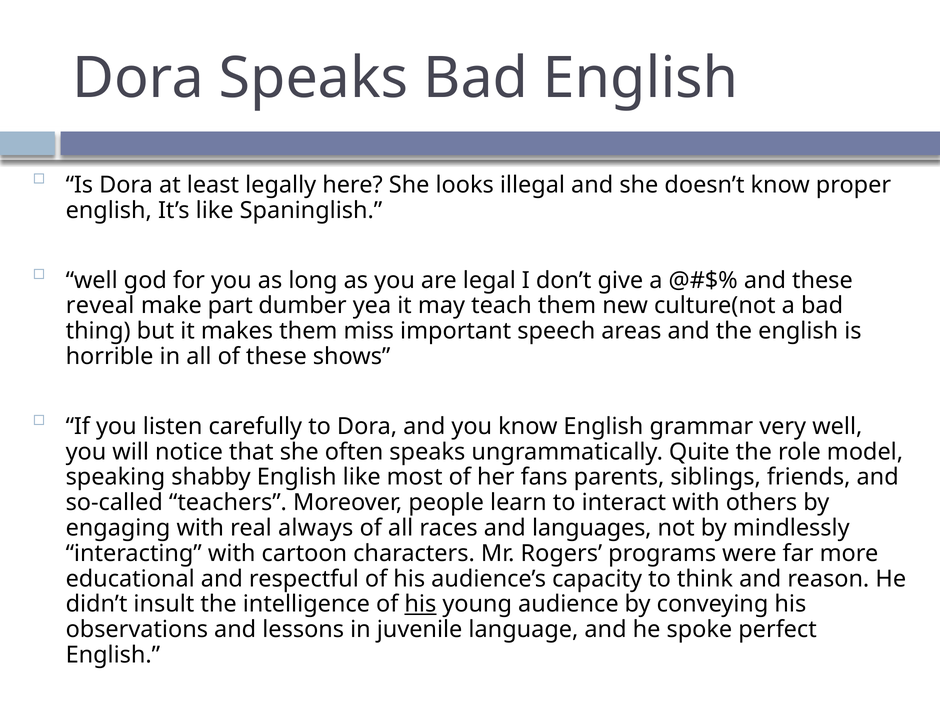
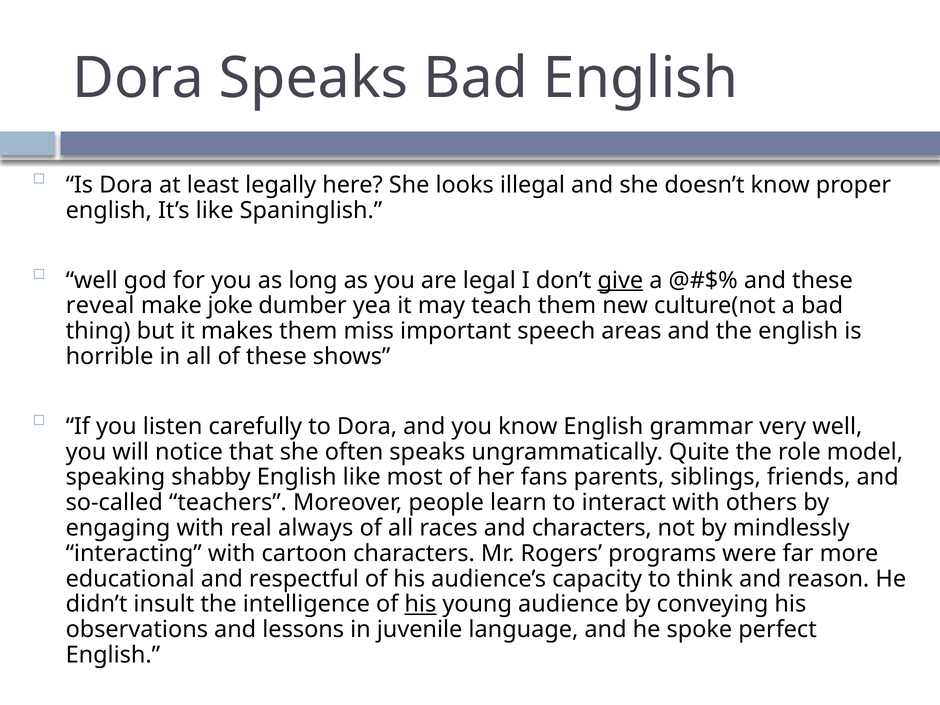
give underline: none -> present (620, 280)
part: part -> joke (230, 306)
and languages: languages -> characters (592, 528)
